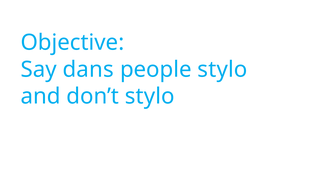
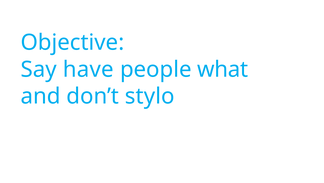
dans: dans -> have (88, 69)
people stylo: stylo -> what (223, 69)
